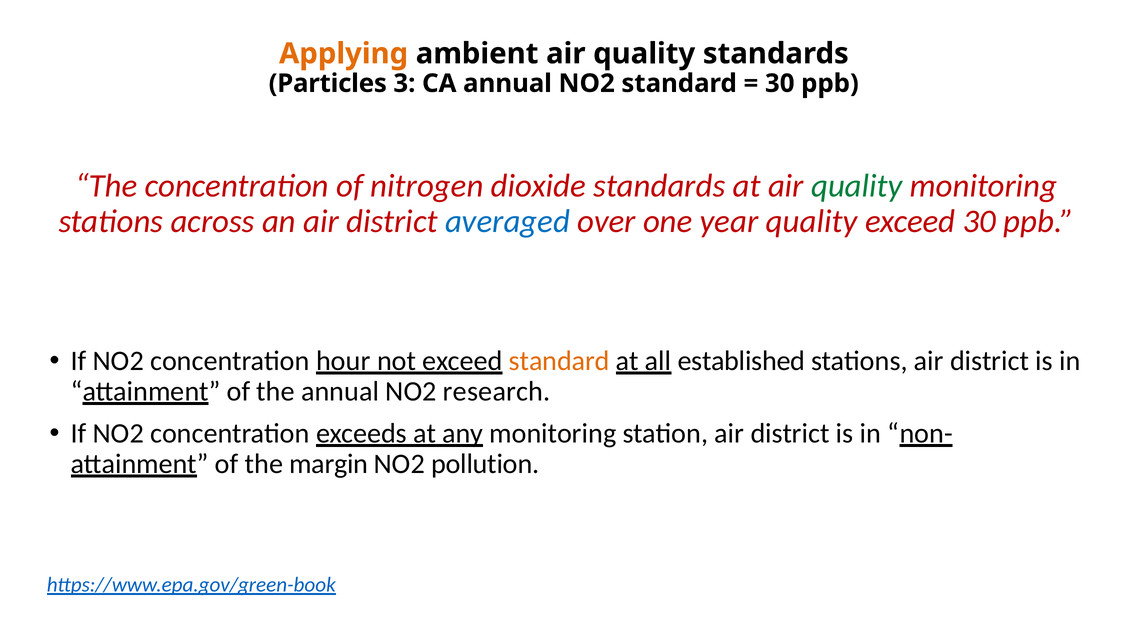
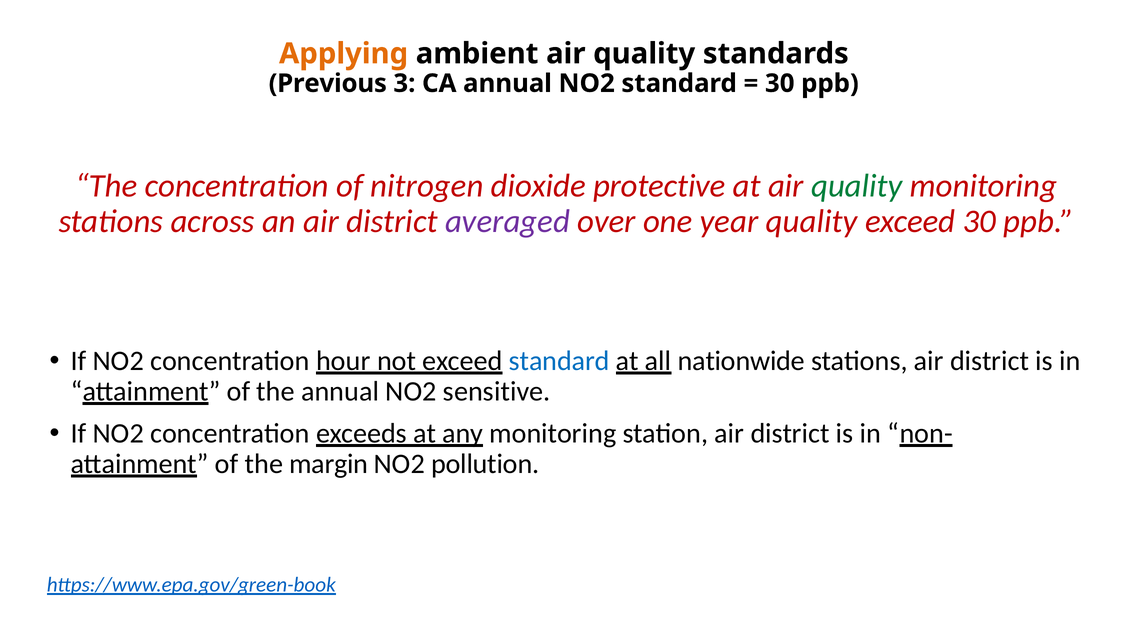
Particles: Particles -> Previous (328, 83)
dioxide standards: standards -> protective (659, 186)
averaged colour: blue -> purple (508, 222)
standard colour: orange -> blue (559, 361)
established: established -> nationwide (741, 361)
research: research -> sensitive (497, 392)
